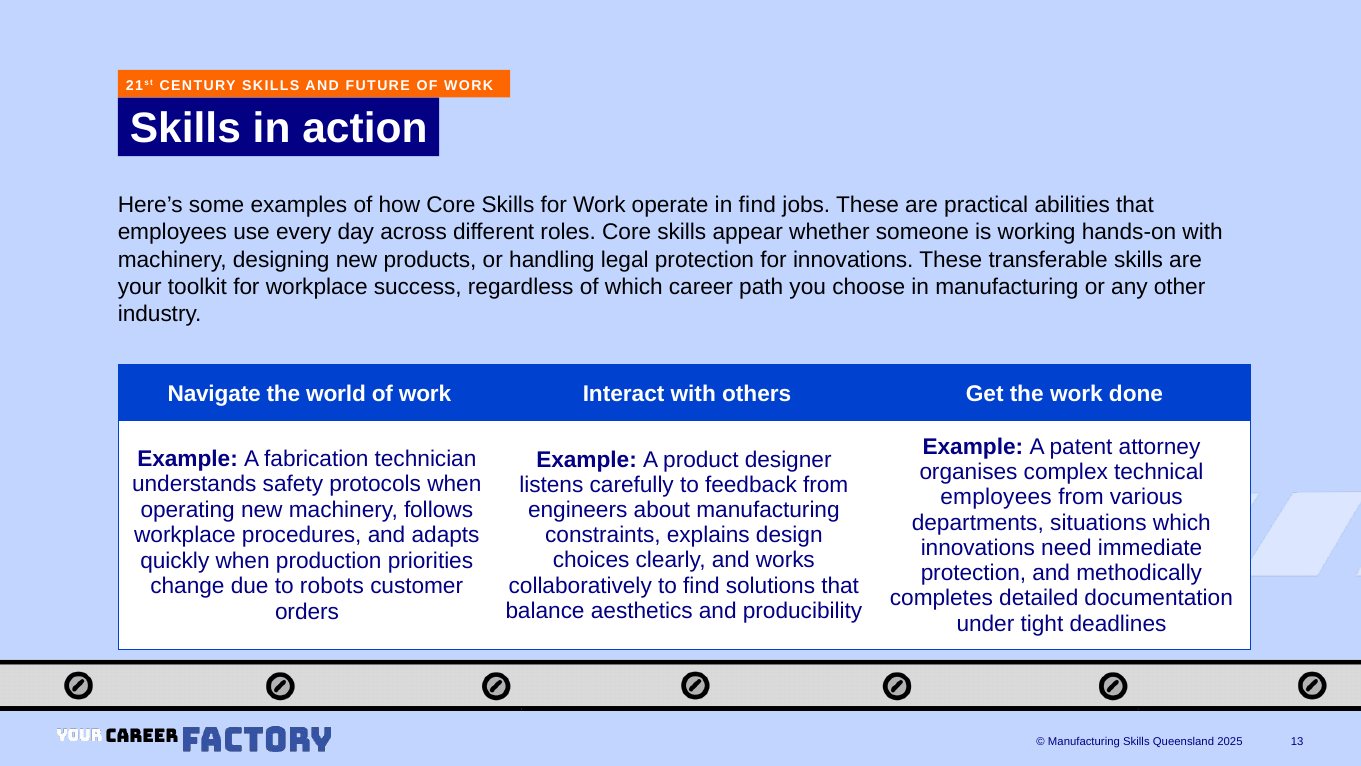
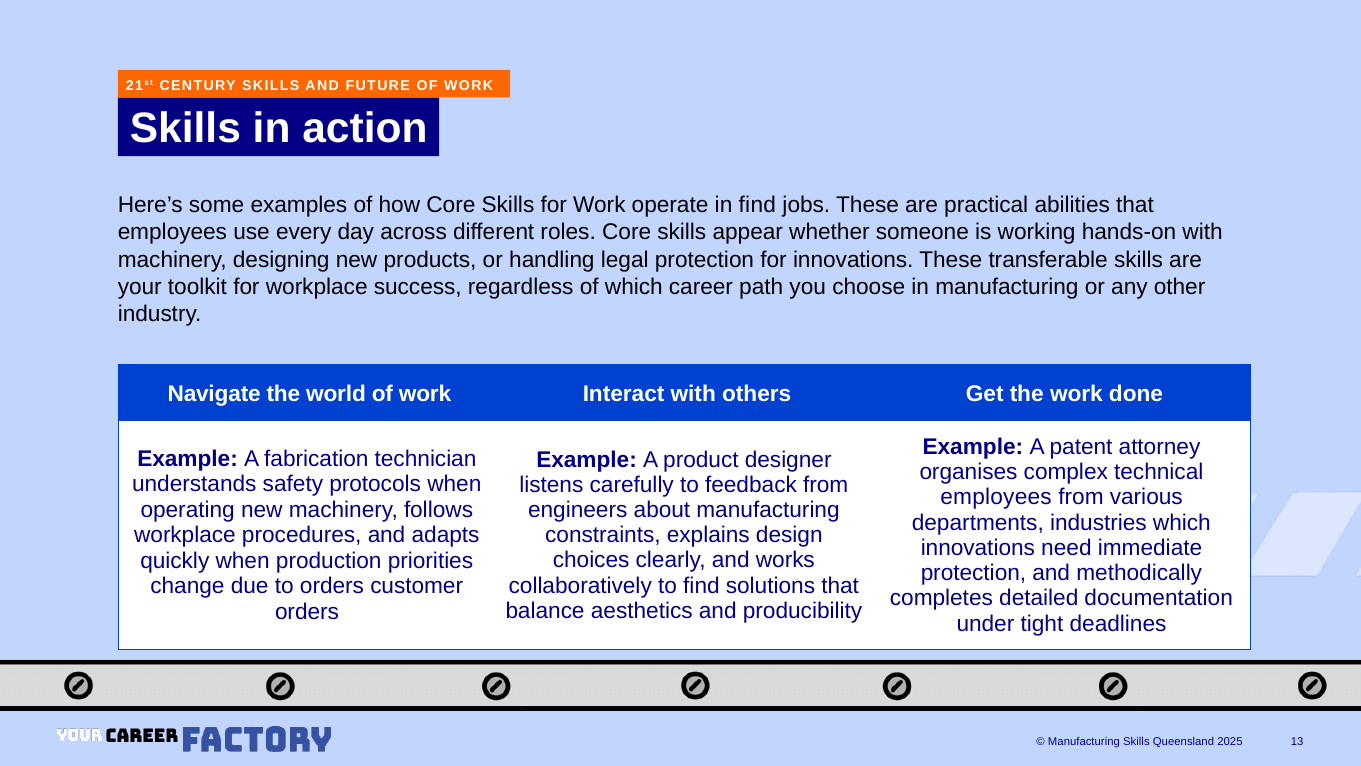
situations: situations -> industries (1098, 522)
to robots: robots -> orders (332, 586)
